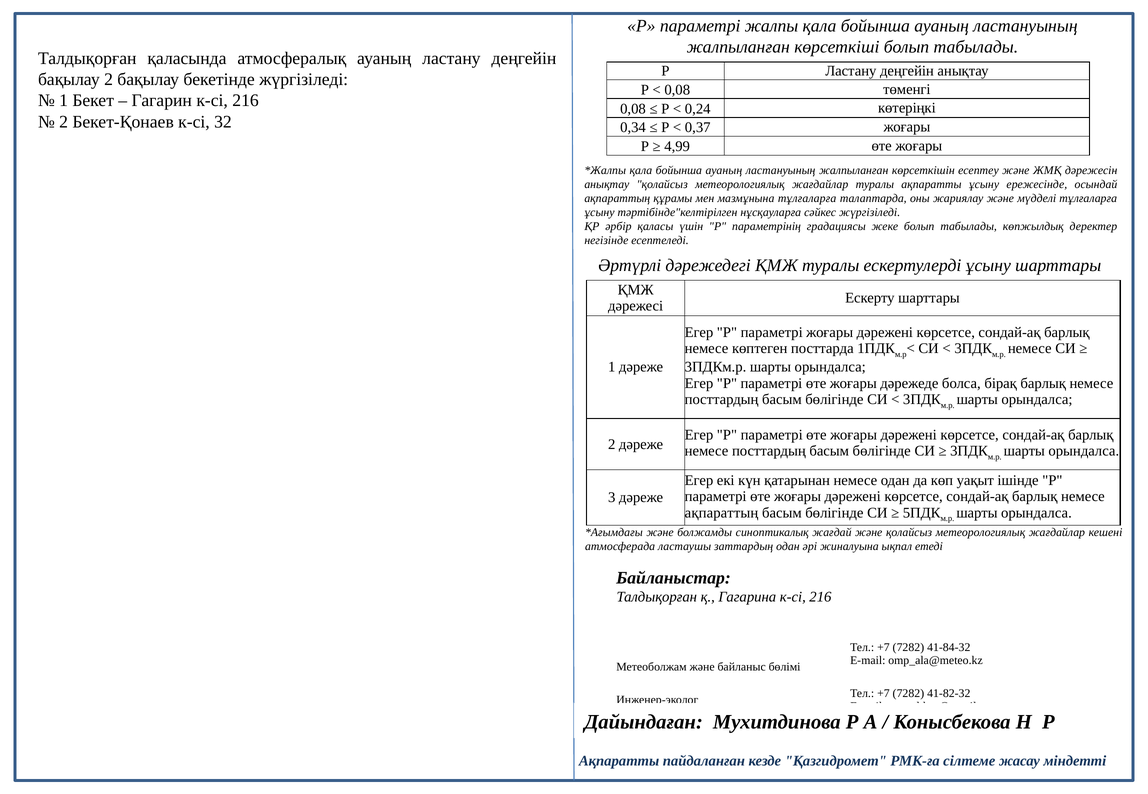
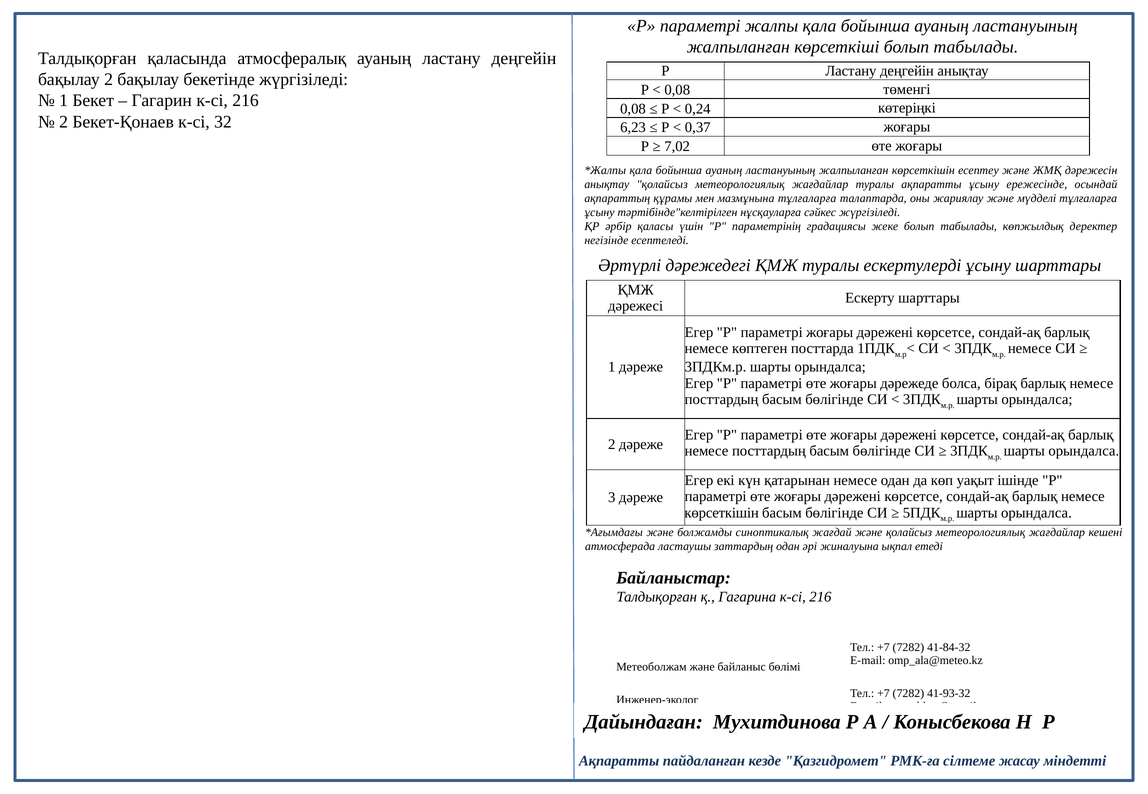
0,34: 0,34 -> 6,23 (633, 128)
4,99: 4,99 -> 7,02 (677, 147)
ақпараттың: ақпараттың -> көрсеткішін (722, 513)
41-82-32: 41-82-32 -> 41-93-32 (949, 694)
